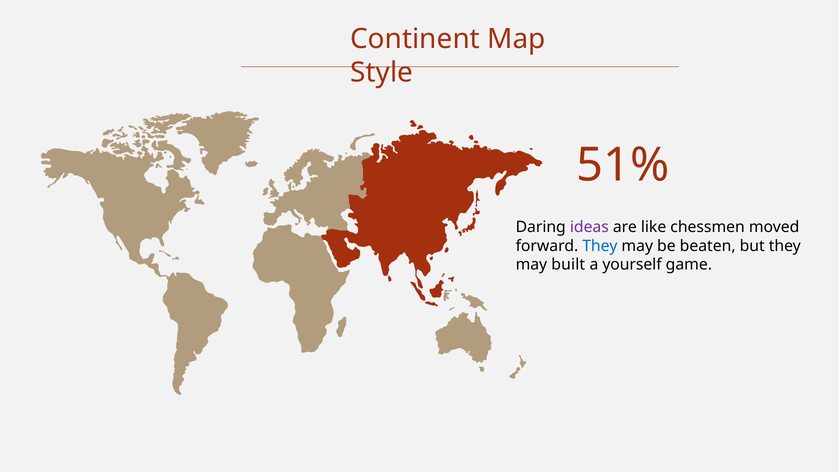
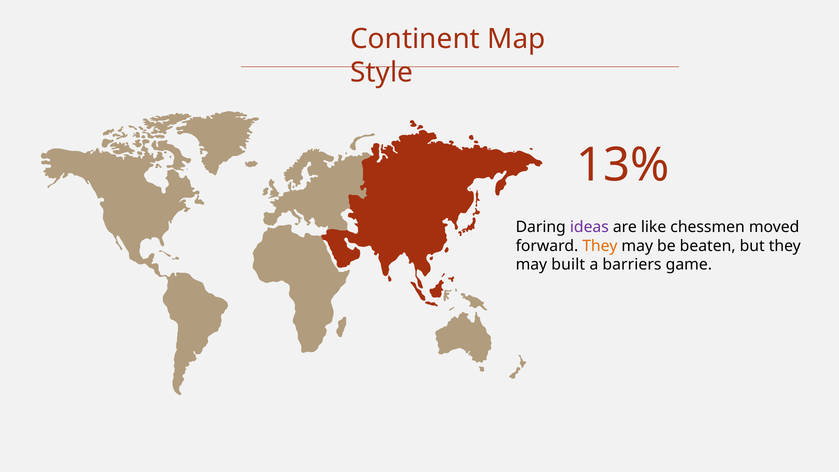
51%: 51% -> 13% (623, 165)
They colour: blue -> orange (600, 246)
yourself: yourself -> barriers (632, 265)
